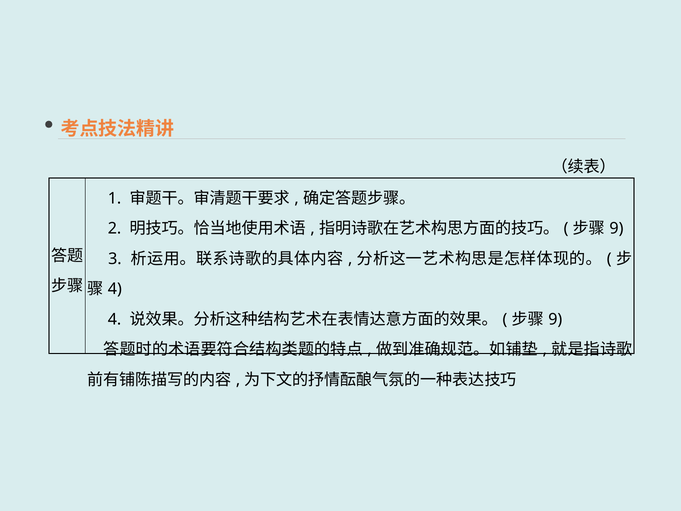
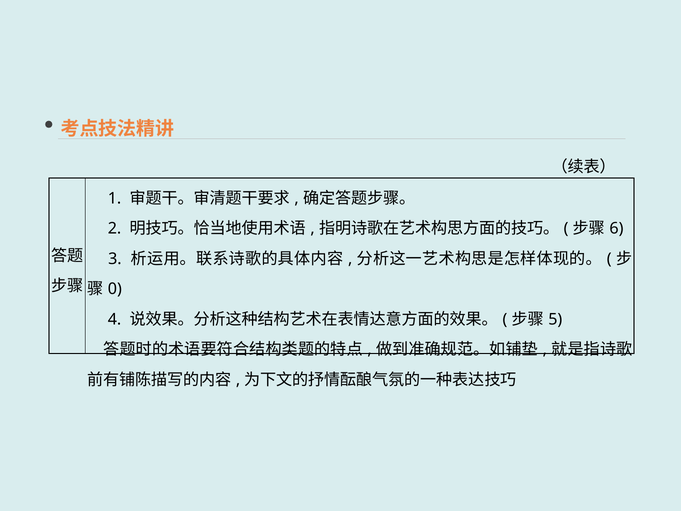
9: 9 -> 6 (616, 229)
4: 4 -> 0 (115, 289)
9: 9 -> 5 (555, 319)
